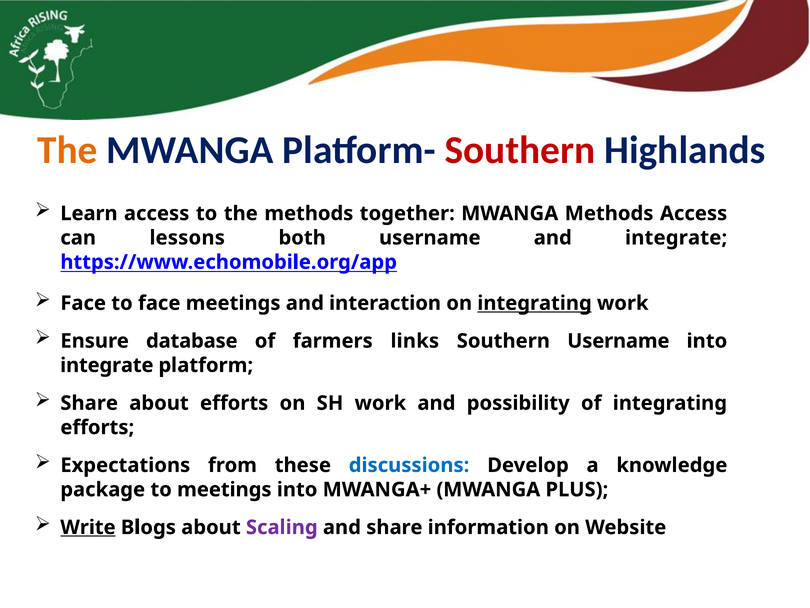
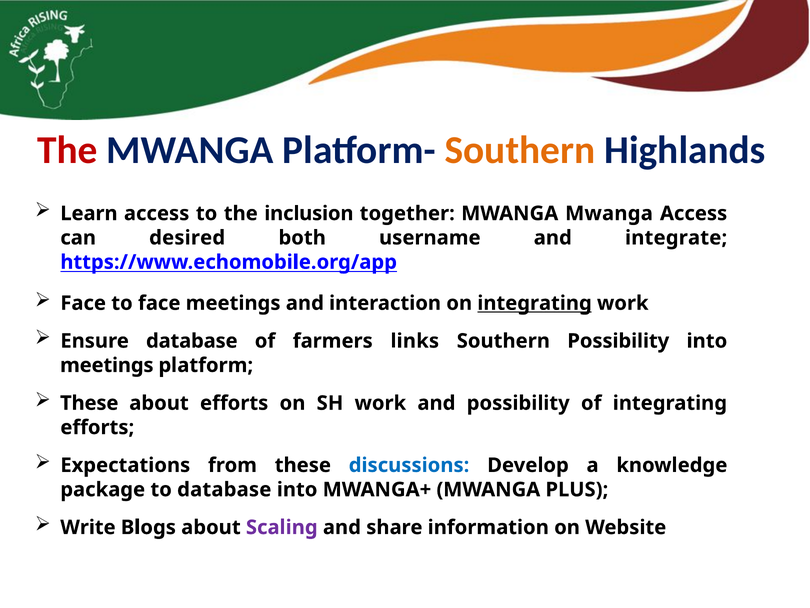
The colour: orange -> red (67, 150)
Southern colour: red -> orange (520, 150)
the methods: methods -> inclusion (309, 213)
MWANGA Methods: Methods -> Mwanga (609, 213)
lessons: lessons -> desired (187, 238)
Southern Username: Username -> Possibility (618, 341)
integrate: integrate -> meetings (107, 365)
Share: Share -> These (89, 403)
to meetings: meetings -> database (224, 489)
Write underline: present -> none (88, 527)
